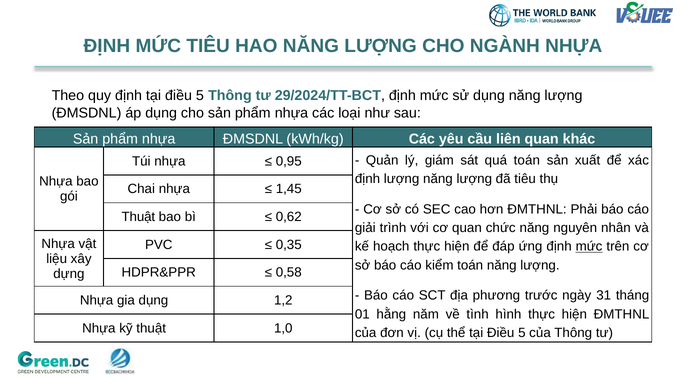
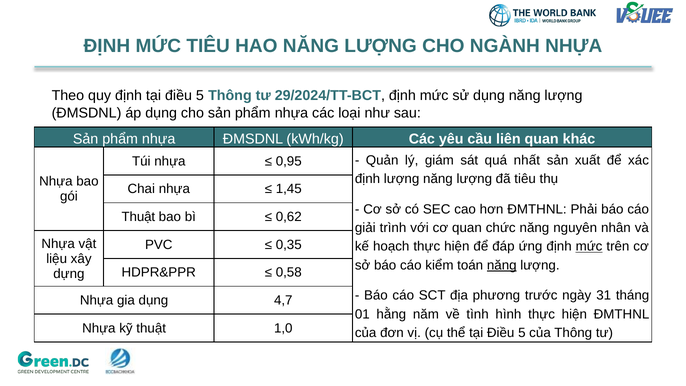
quá toán: toán -> nhất (527, 160)
năng underline: none -> present (502, 265)
1,2: 1,2 -> 4,7 (283, 300)
